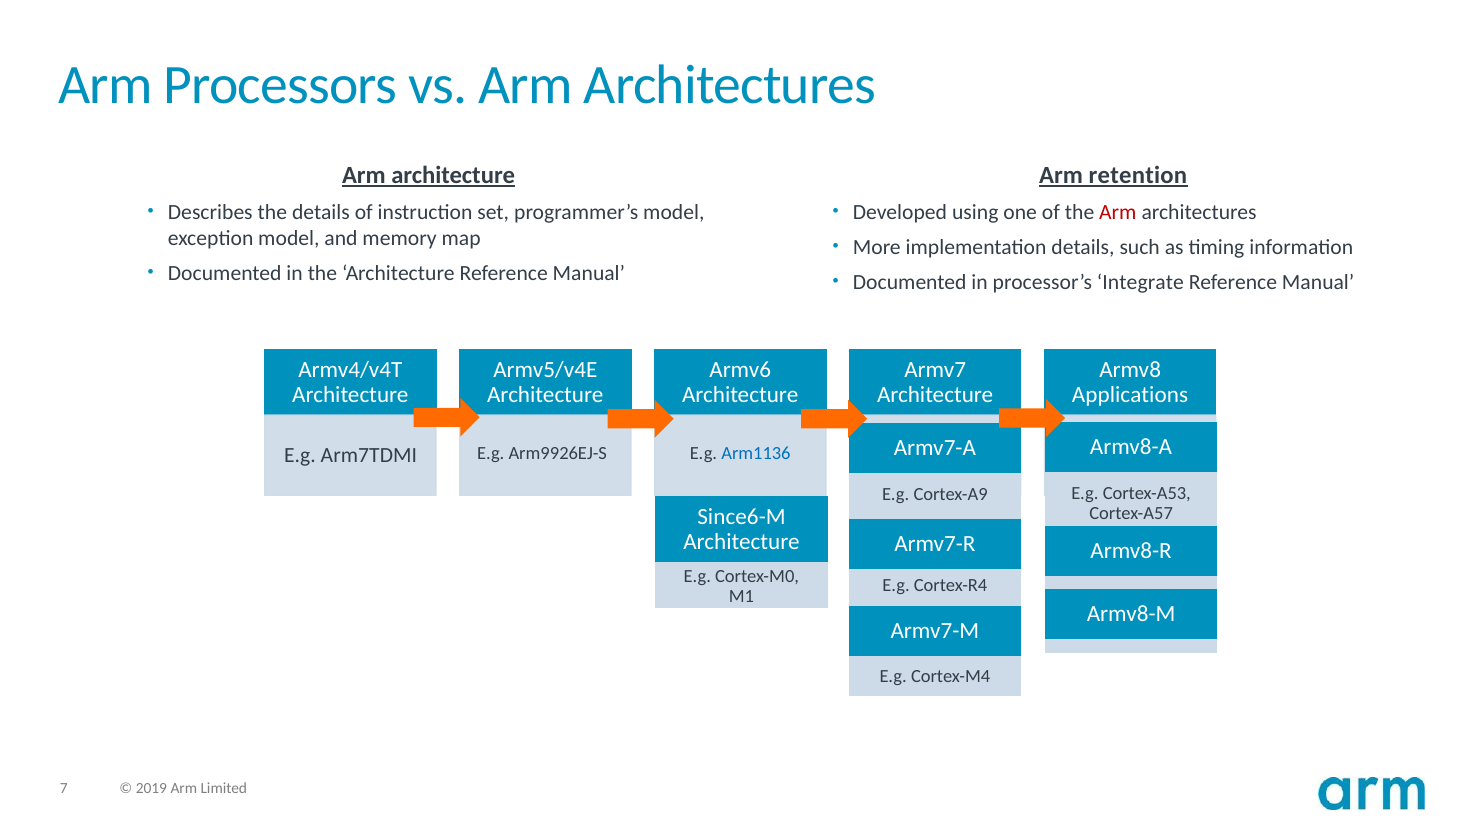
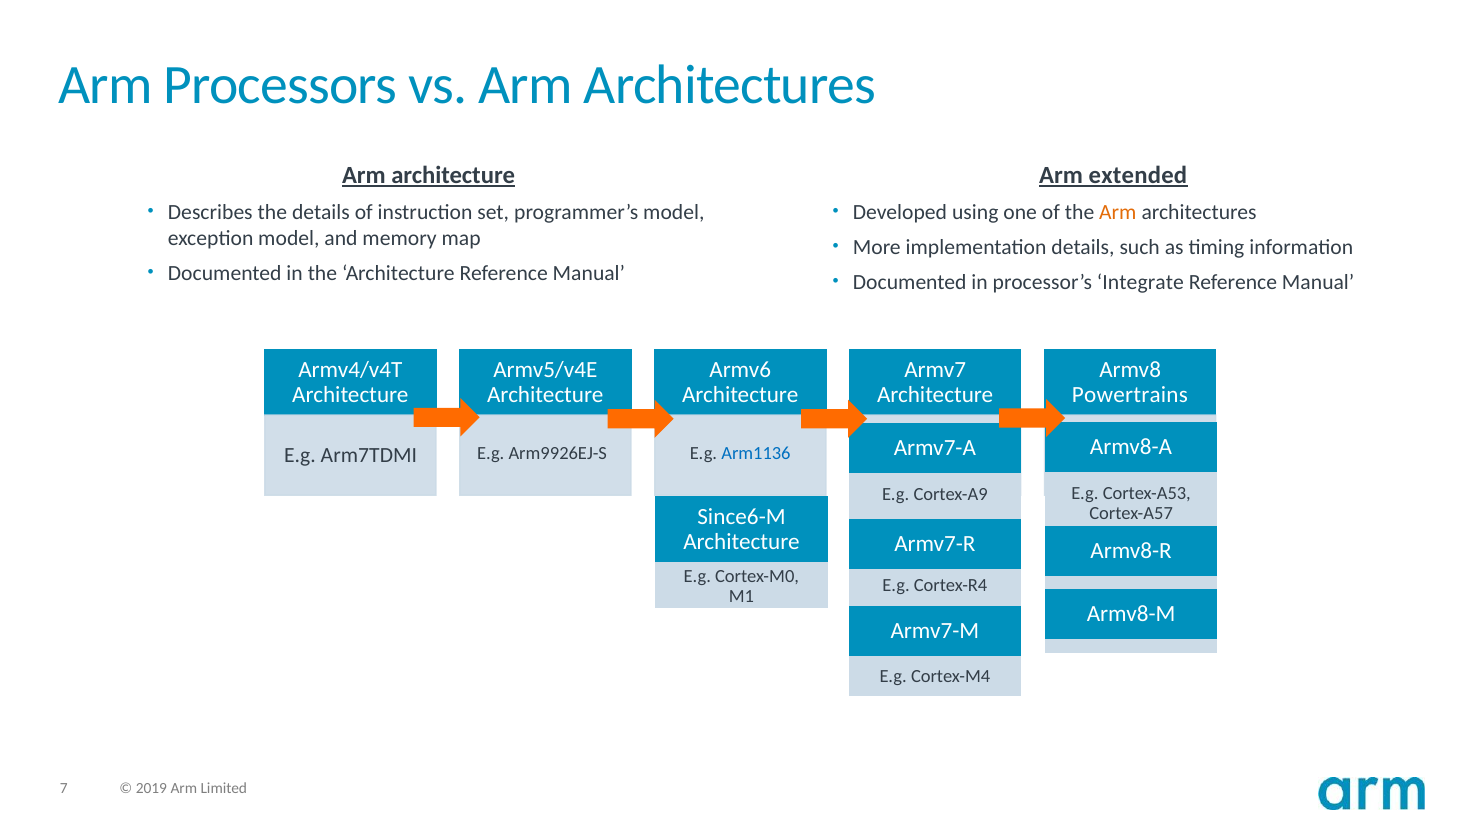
retention: retention -> extended (1138, 175)
Arm colour: red -> orange (1118, 212)
Applications: Applications -> Powertrains (1130, 395)
